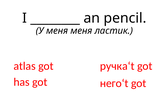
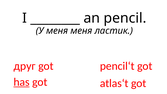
atlas: atlas -> друг (25, 66)
ручка‘t: ручка‘t -> pencil‘t (117, 66)
has underline: none -> present (22, 82)
него‘t: него‘t -> atlas‘t (114, 83)
